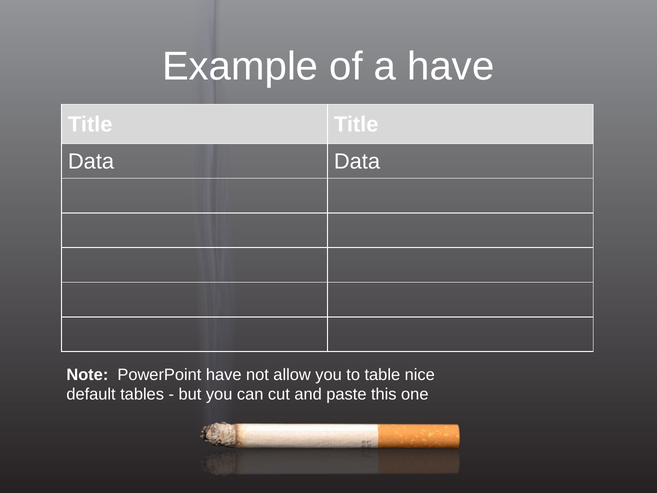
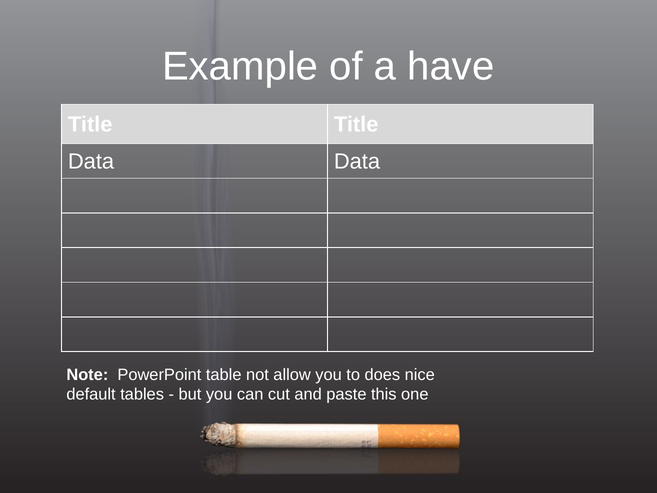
PowerPoint have: have -> table (224, 375)
table: table -> does (382, 375)
